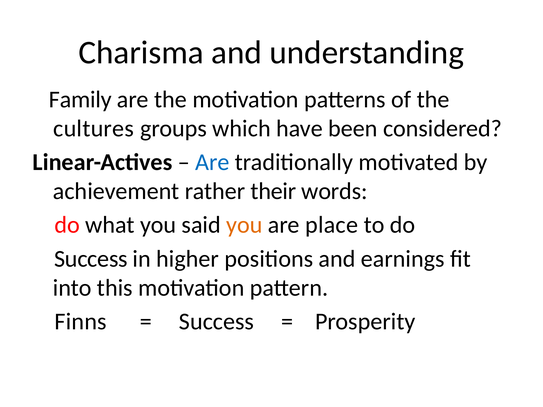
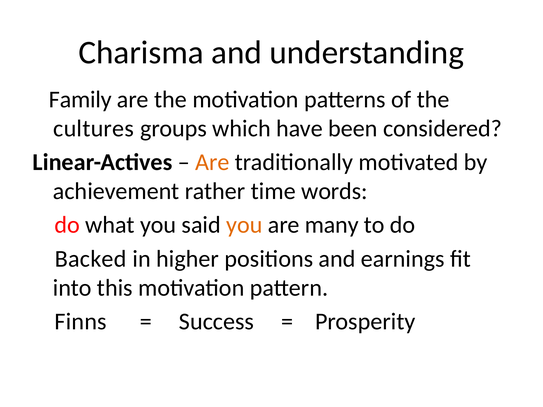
Are colour: blue -> orange (212, 162)
their: their -> time (273, 191)
place: place -> many (332, 225)
Success: Success -> Backed (91, 259)
